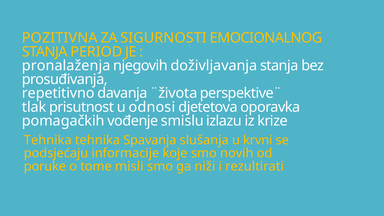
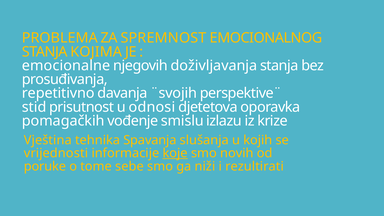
POZITIVNA: POZITIVNA -> PROBLEMA (60, 38)
SIGURNOSTI: SIGURNOSTI -> SPREMNOST (164, 38)
PERIOD: PERIOD -> KOJIMA (96, 52)
pronalaženja: pronalaženja -> emocionalne (66, 66)
¨života: ¨života -> ¨svojih (174, 93)
tlak: tlak -> stid (34, 107)
Tehnika: Tehnika -> Vještina (48, 140)
krvni: krvni -> kojih (258, 140)
podsjećaju: podsjećaju -> vrijednosti (56, 153)
koje underline: none -> present (175, 153)
misli: misli -> sebe (129, 166)
